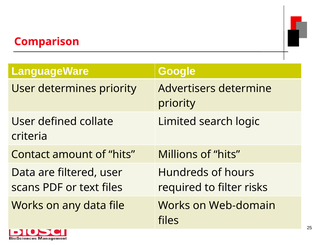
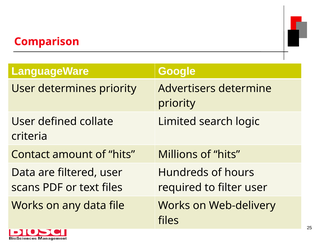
filter risks: risks -> user (256, 187)
Web-domain: Web-domain -> Web-delivery (242, 205)
